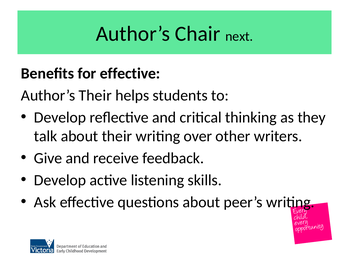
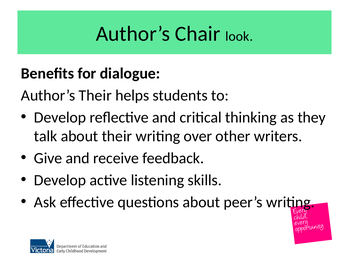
next: next -> look (239, 36)
for effective: effective -> dialogue (130, 73)
